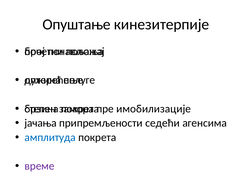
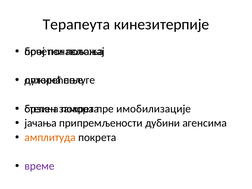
Опуштање: Опуштање -> Терапеута (76, 24)
седећи: седећи -> дубини (163, 123)
амплитуда colour: blue -> orange (50, 137)
